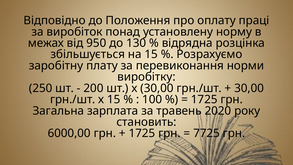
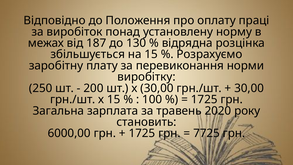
950: 950 -> 187 (96, 43)
